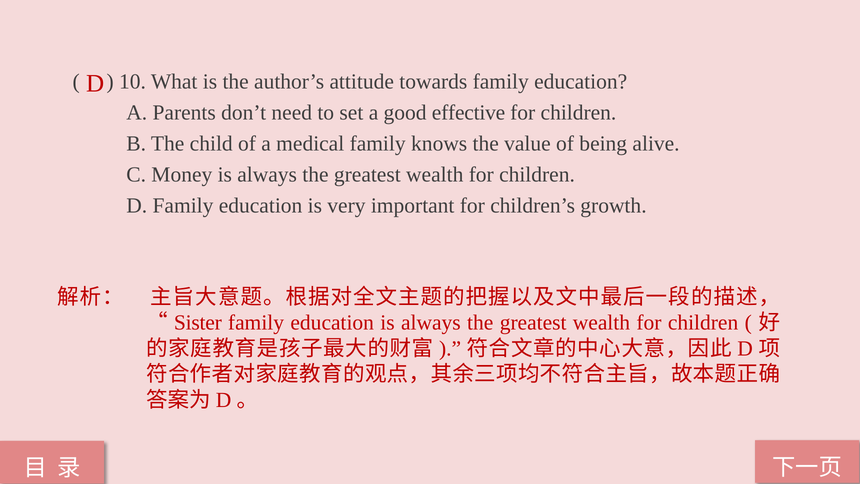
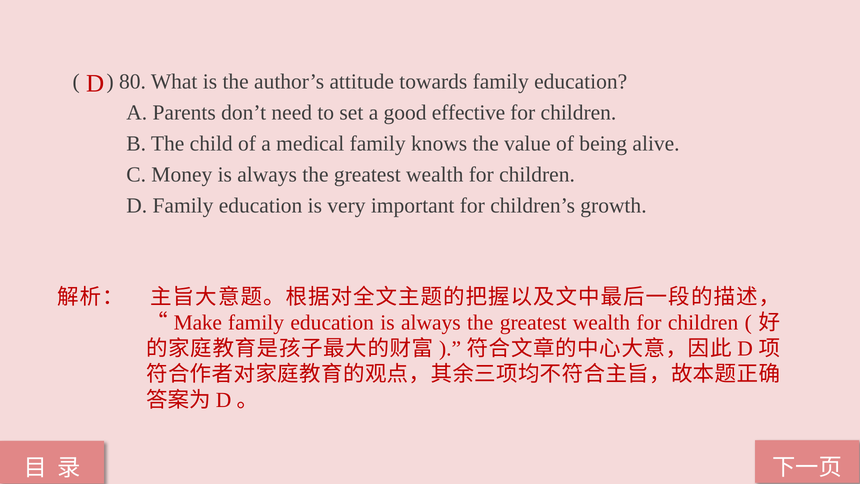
10: 10 -> 80 (133, 82)
Sister: Sister -> Make (198, 323)
